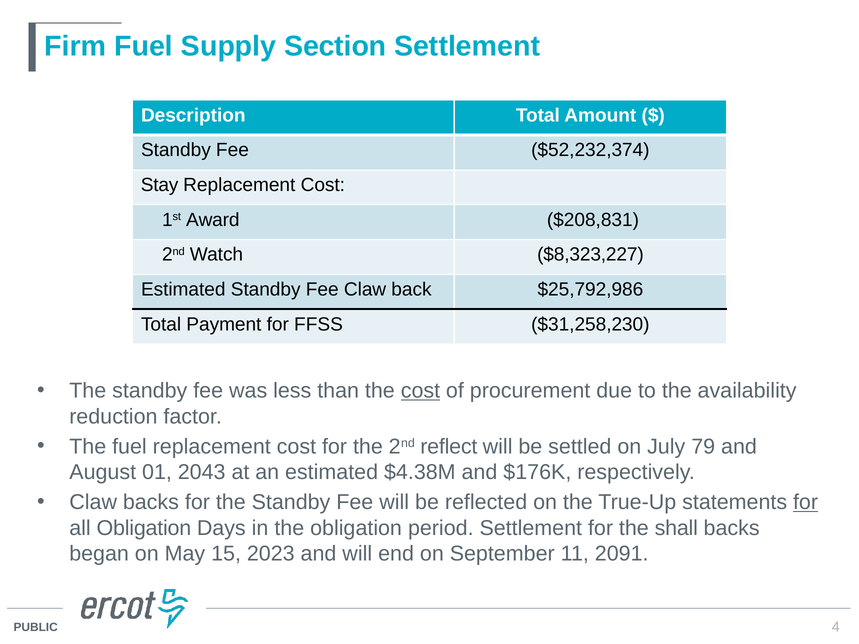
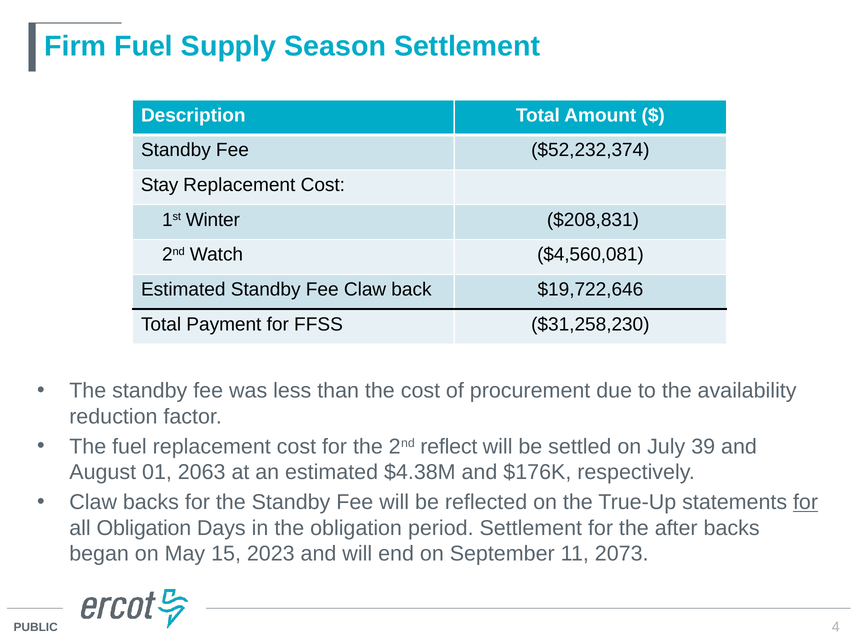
Section: Section -> Season (335, 46)
Award: Award -> Winter (213, 220)
$8,323,227: $8,323,227 -> $4,560,081 (590, 255)
$25,792,986: $25,792,986 -> $19,722,646 (590, 290)
cost underline: present -> none (420, 391)
79: 79 -> 39 (703, 447)
2043: 2043 -> 2063 (202, 472)
shall: shall -> after (676, 528)
2091: 2091 -> 2073 (622, 554)
